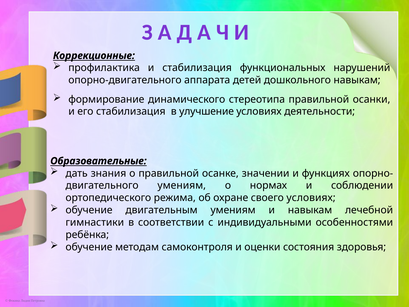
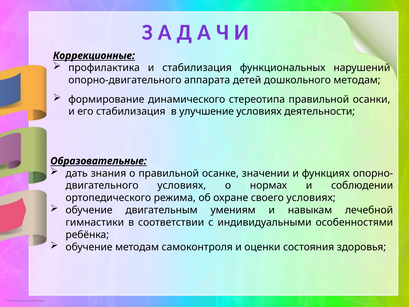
дошкольного навыкам: навыкам -> методам (357, 80)
умениям: умениям -> условиях (182, 185)
